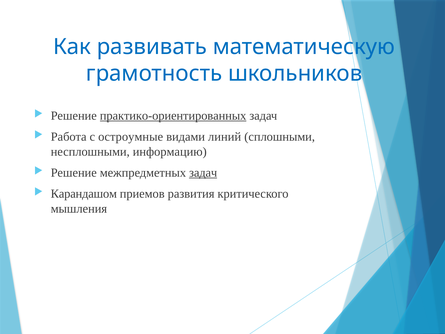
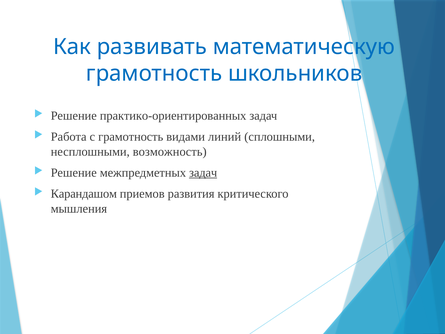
практико-ориентированных underline: present -> none (173, 116)
с остроумные: остроумные -> грамотность (131, 137)
информацию: информацию -> возможность (170, 152)
